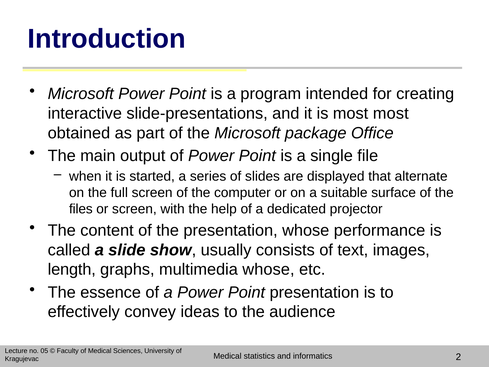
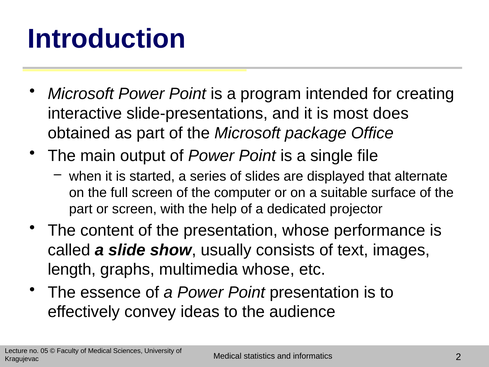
most most: most -> does (391, 113)
files: files -> part (81, 209)
